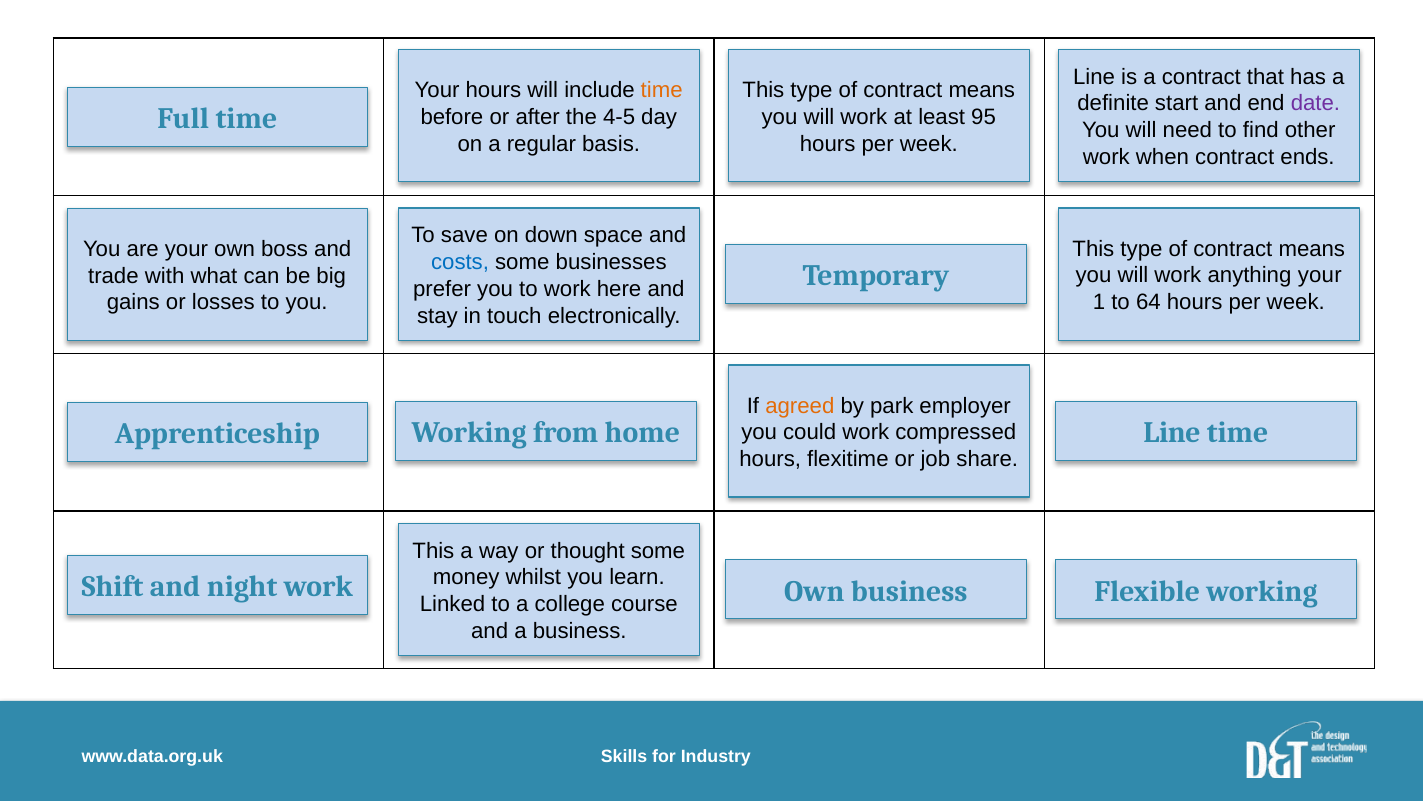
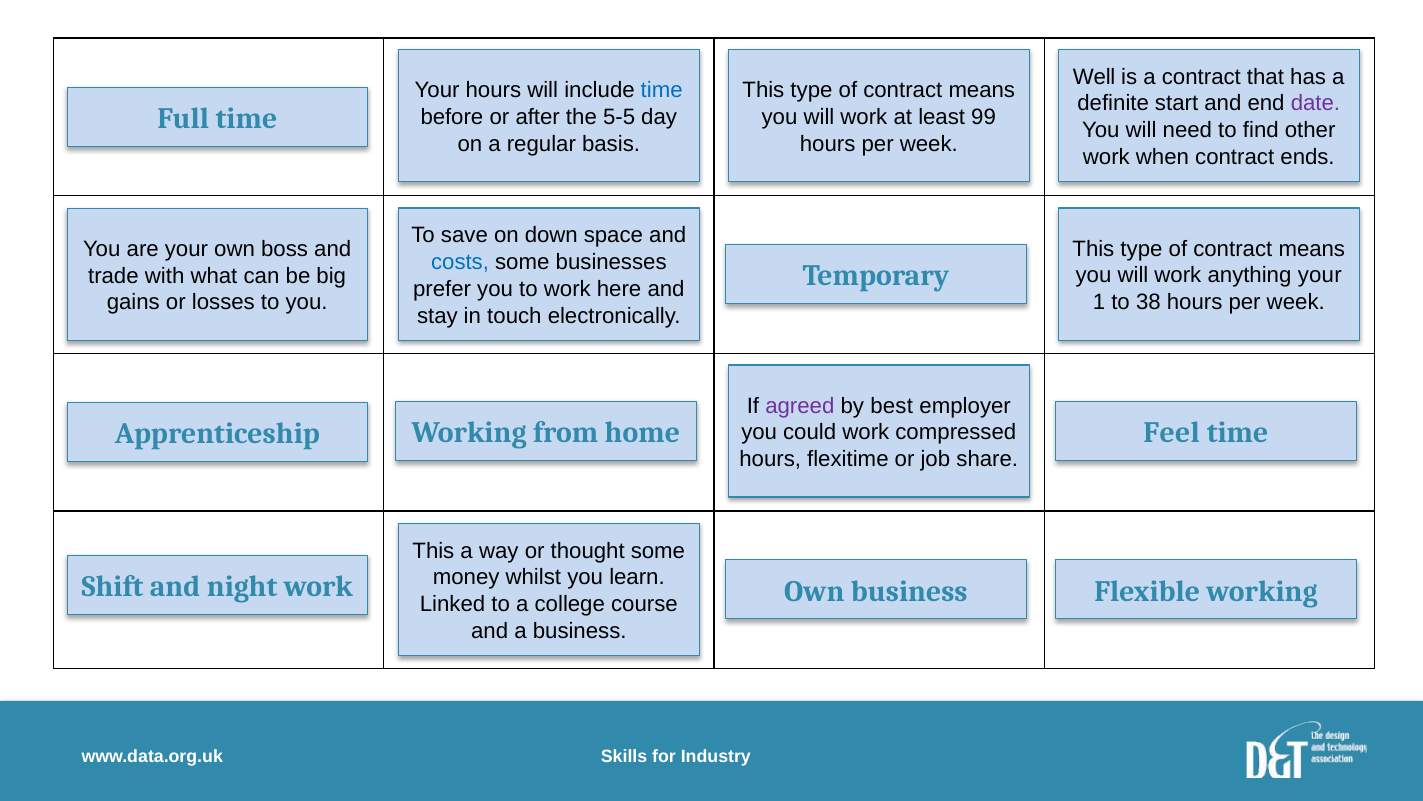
Line: Line -> Well (1094, 77)
time colour: orange -> blue (662, 90)
4-5: 4-5 -> 5-5 (619, 117)
95: 95 -> 99 (984, 117)
64: 64 -> 38 (1148, 302)
agreed colour: orange -> purple (800, 406)
park: park -> best (892, 406)
Line: Line -> Feel (1172, 433)
